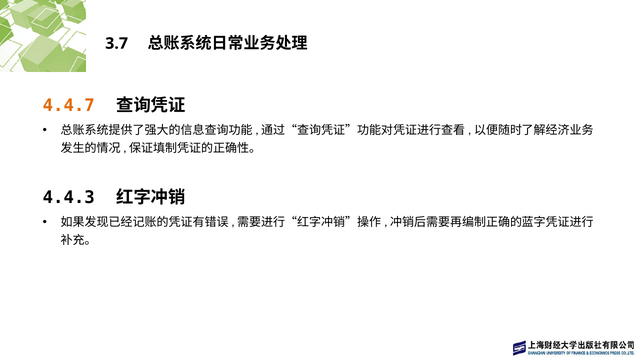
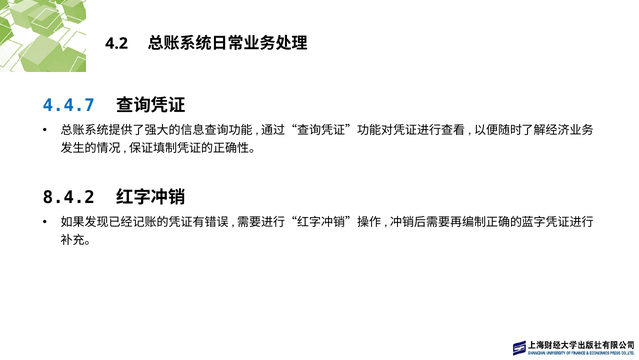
3.7: 3.7 -> 4.2 (117, 43)
4.4.7 colour: orange -> blue (69, 105)
4.4.3: 4.4.3 -> 8.4.2 (69, 197)
